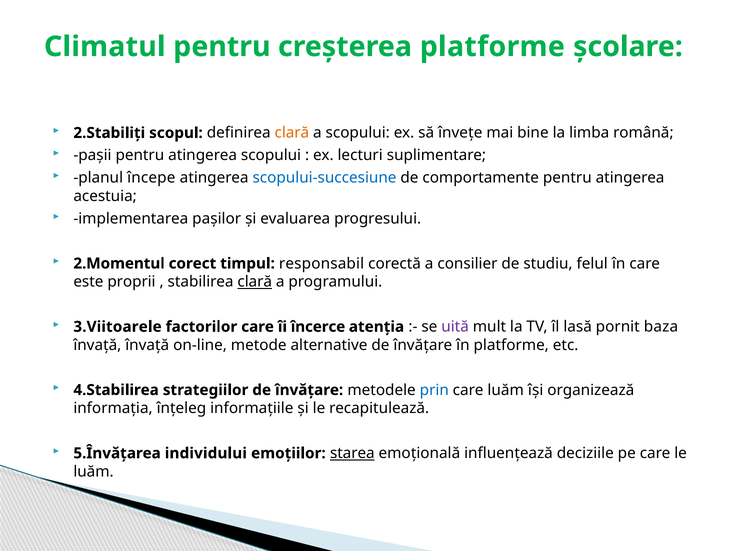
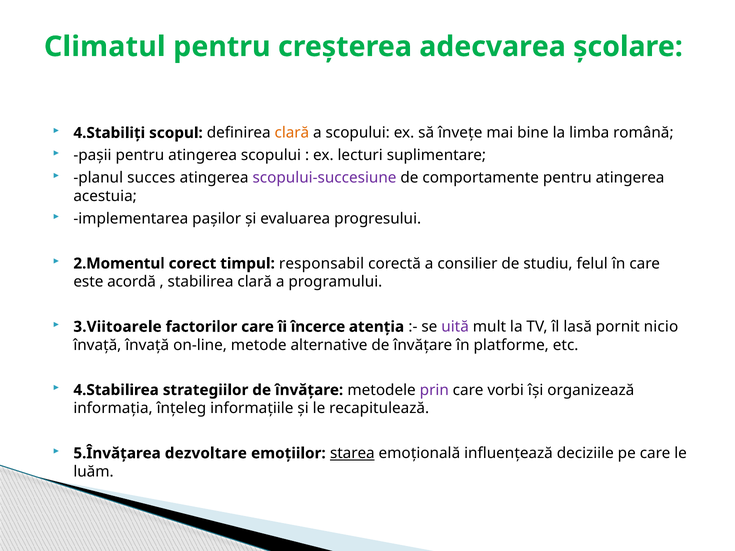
creșterea platforme: platforme -> adecvarea (493, 47)
2.Stabiliți: 2.Stabiliți -> 4.Stabiliți (109, 133)
începe: începe -> succes (151, 178)
scopului-succesiune colour: blue -> purple (325, 178)
proprii: proprii -> acordă (132, 282)
clară underline: present -> none (255, 282)
baza: baza -> nicio (661, 327)
prin colour: blue -> purple (434, 390)
care luăm: luăm -> vorbi (506, 390)
individului: individului -> dezvoltare (206, 453)
